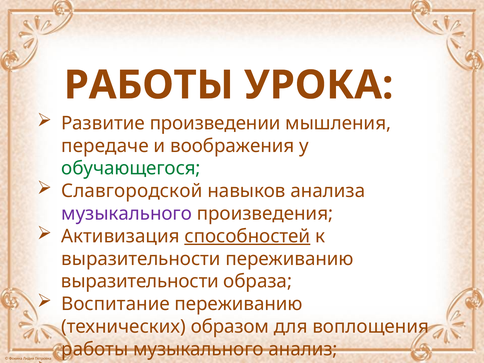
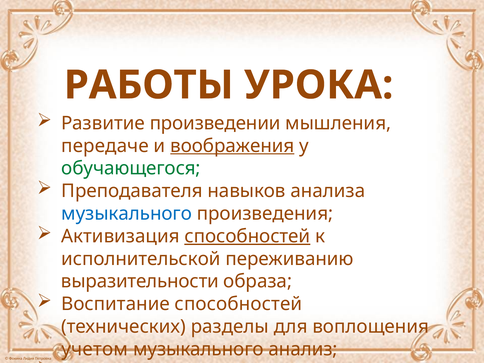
воображения underline: none -> present (232, 146)
Славгородской: Славгородской -> Преподавателя (132, 191)
музыкального colour: purple -> blue (127, 214)
выразительности: выразительности -> исполнительской (141, 259)
Воспитание переживанию: переживанию -> способностей (238, 304)
образом: образом -> разделы (230, 327)
работы: работы -> учетом (95, 349)
